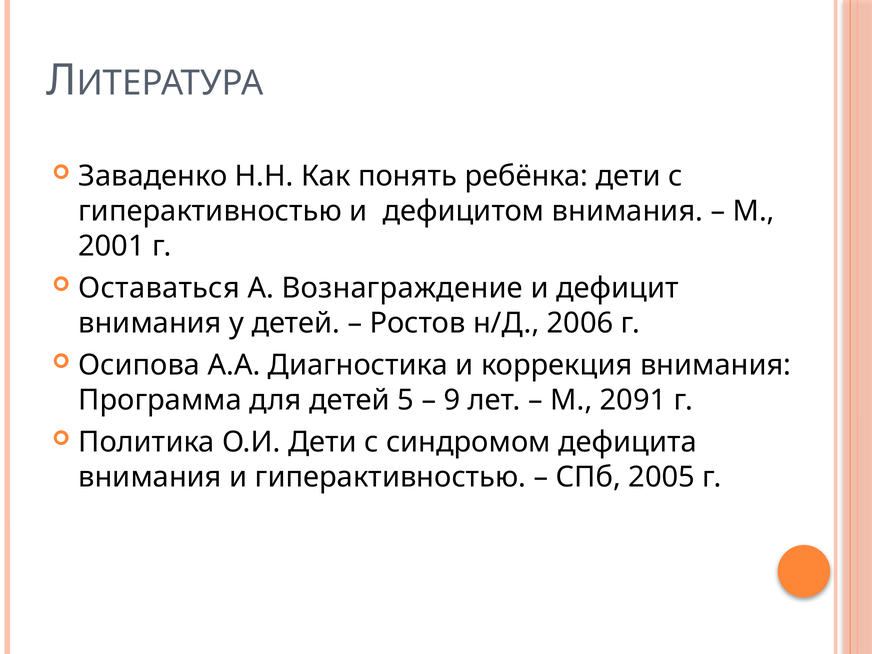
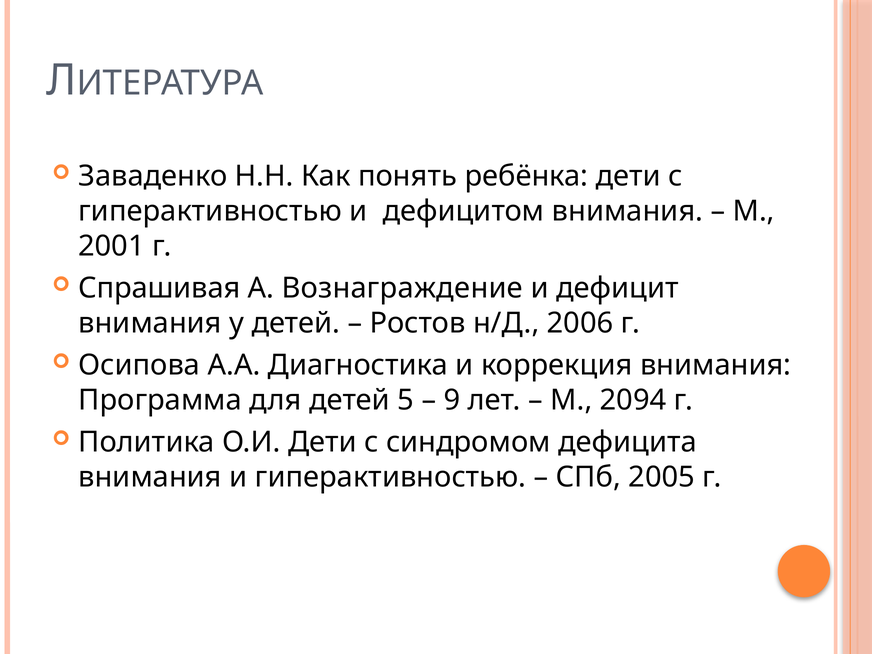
Оставаться: Оставаться -> Спрашивая (159, 288)
2091: 2091 -> 2094 (633, 400)
